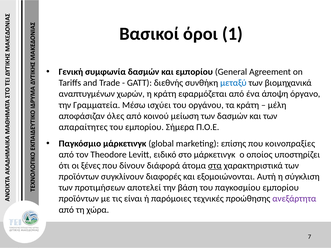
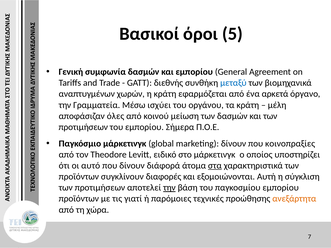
1: 1 -> 5 (232, 34)
άποψη: άποψη -> αρκετά (275, 94)
απαραίτητες: απαραίτητες -> προτιμήσεων (83, 127)
marketing επίσης: επίσης -> δίνουν (234, 144)
ξένες: ξένες -> αυτό (91, 166)
την underline: none -> present (169, 188)
είναι: είναι -> γιατί (133, 199)
ανεξάρτητα colour: purple -> orange (294, 199)
